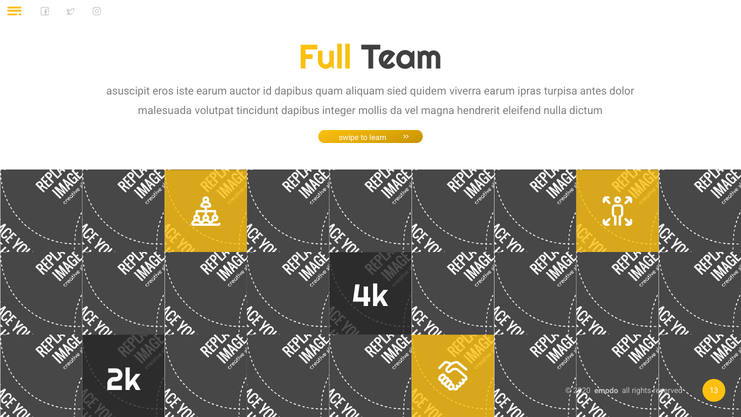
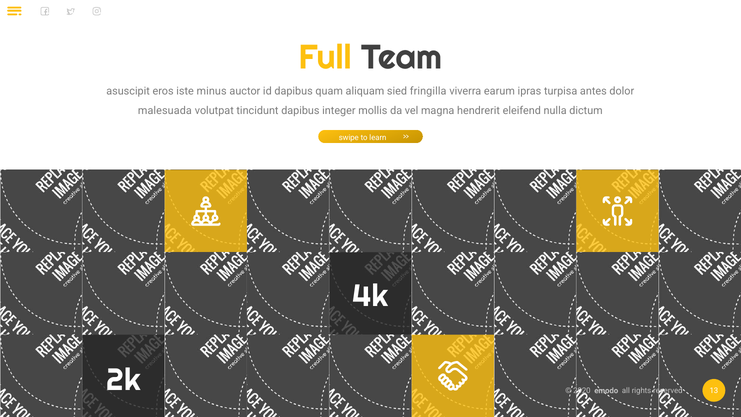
iste earum: earum -> minus (212, 91)
quidem: quidem -> fringilla (428, 91)
